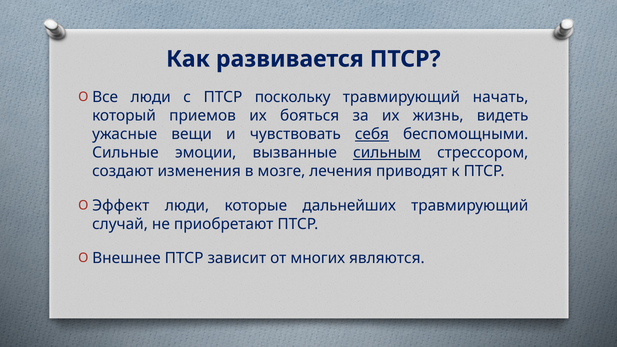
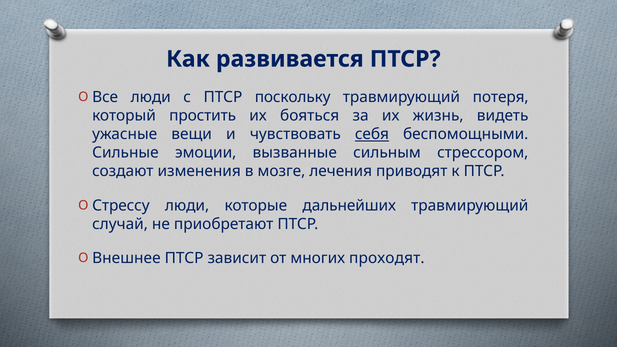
начать: начать -> потеря (501, 97)
приемов: приемов -> простить (203, 116)
сильным underline: present -> none (387, 153)
Эффект: Эффект -> Стрессу (121, 206)
являются: являются -> проходят (387, 258)
